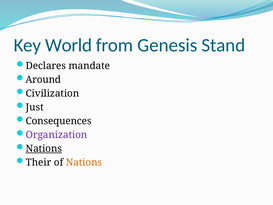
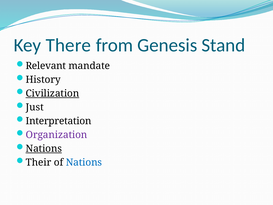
World: World -> There (68, 45)
Declares: Declares -> Relevant (46, 66)
Around: Around -> History (43, 80)
Civilization underline: none -> present (52, 93)
Consequences: Consequences -> Interpretation (59, 121)
Nations colour: orange -> blue (84, 162)
